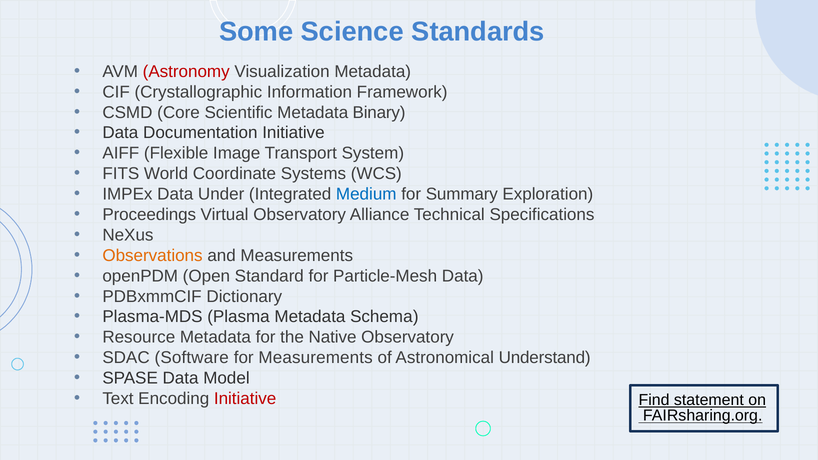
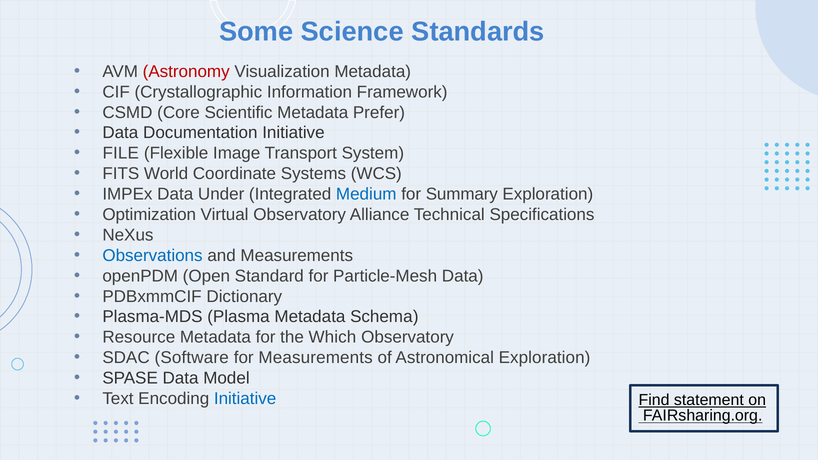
Binary: Binary -> Prefer (379, 112)
AIFF: AIFF -> FILE (121, 153)
Proceedings: Proceedings -> Optimization (149, 215)
Observations colour: orange -> blue (152, 256)
Native: Native -> Which (332, 337)
Astronomical Understand: Understand -> Exploration (545, 358)
Initiative colour: red -> blue (245, 399)
